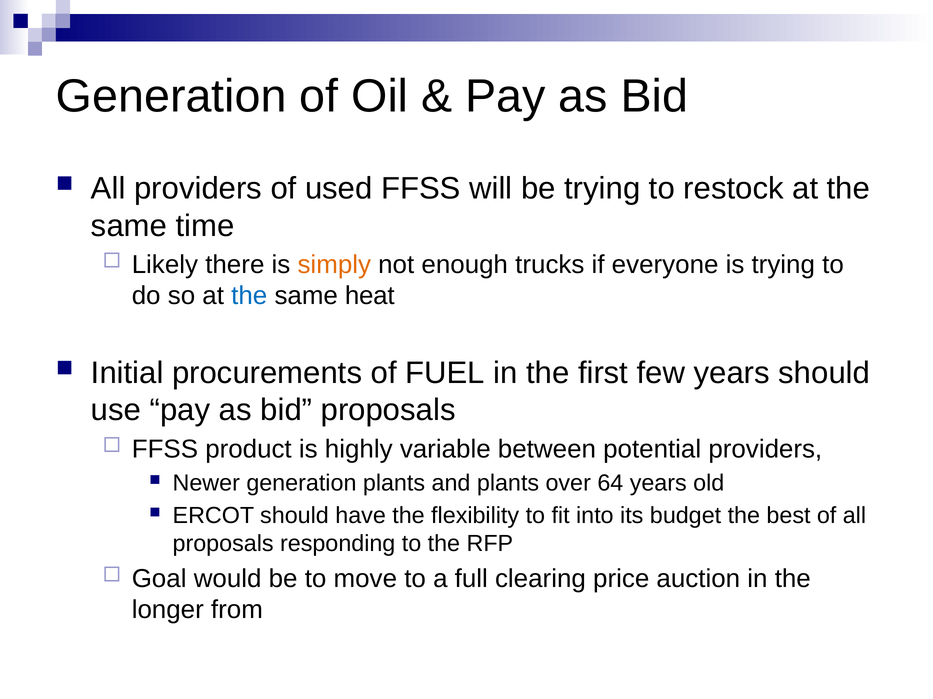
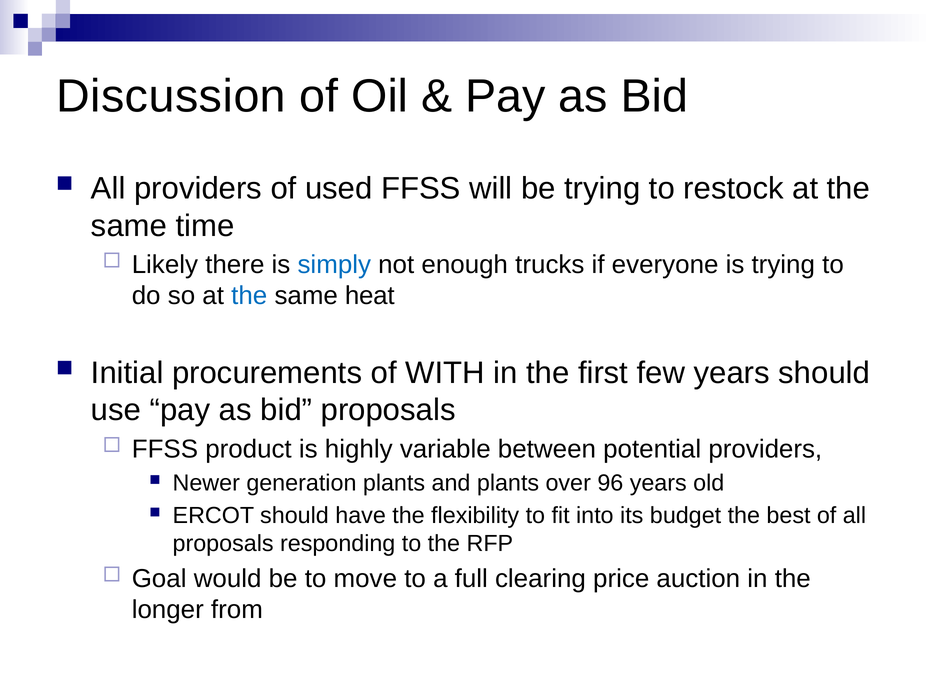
Generation: Generation -> Discussion (171, 97)
simply colour: orange -> blue (334, 265)
FUEL: FUEL -> WITH (445, 373)
64: 64 -> 96 (610, 484)
